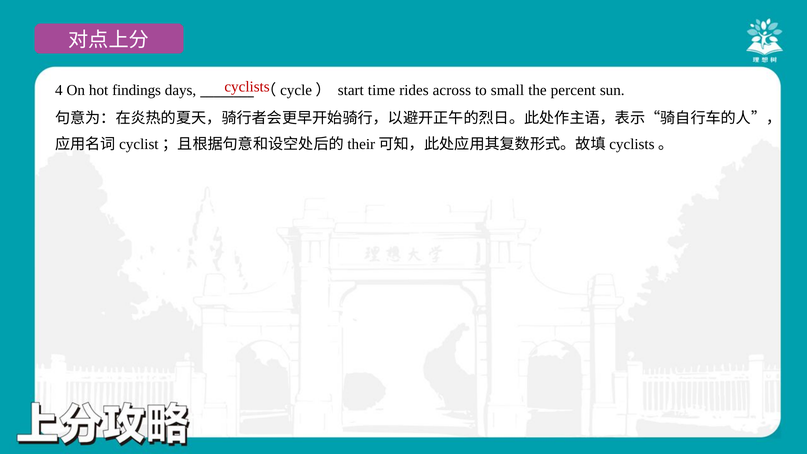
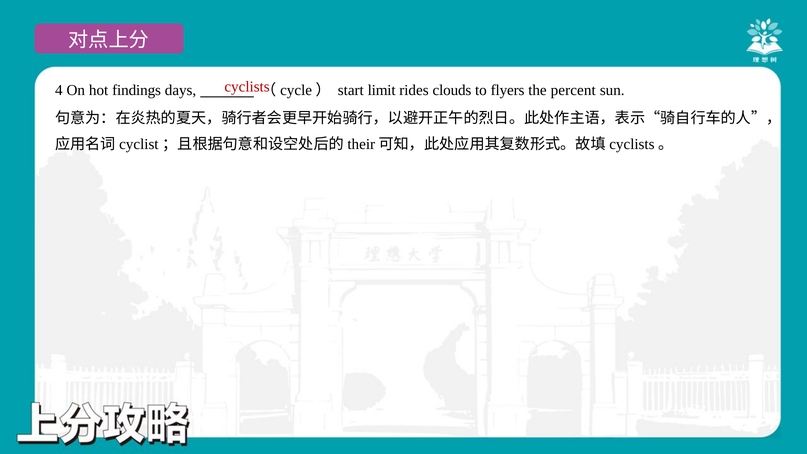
time: time -> limit (382, 90)
across: across -> clouds (452, 90)
small: small -> flyers (508, 90)
